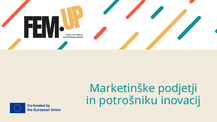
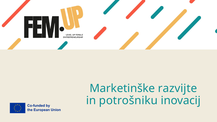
podjetji: podjetji -> razvijte (178, 88)
